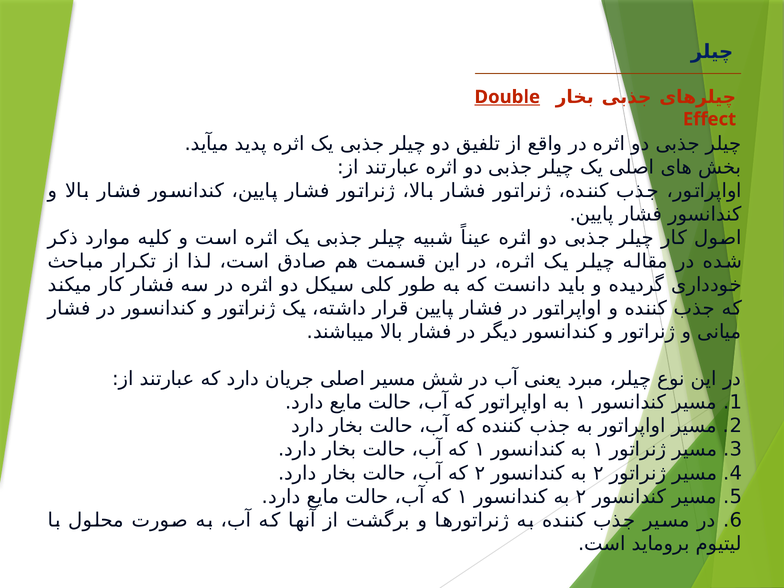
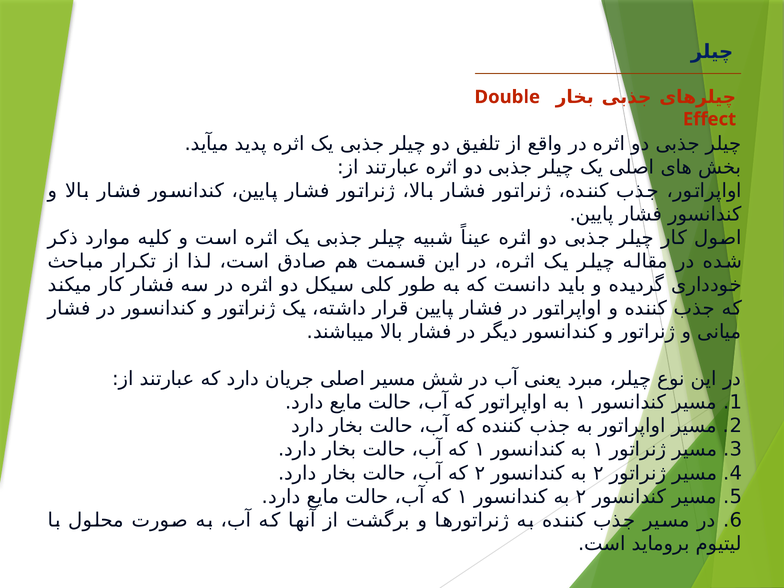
Double underline: present -> none (507, 97)
